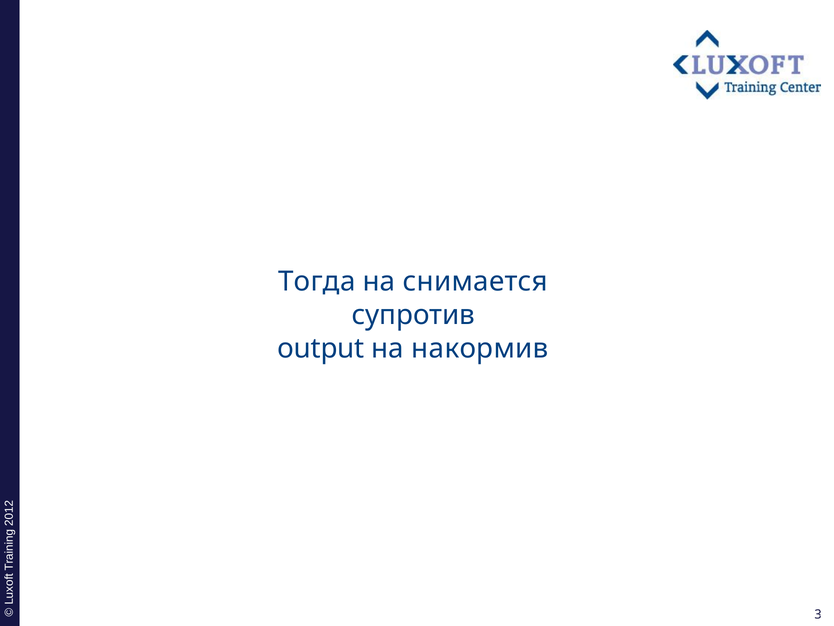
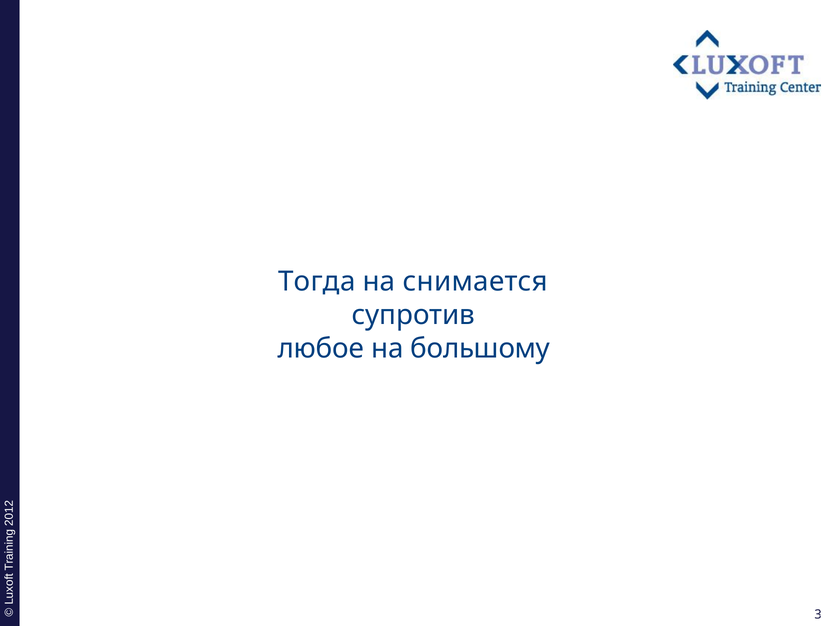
output: output -> любое (321, 348)
накормив: накормив -> большому (480, 348)
